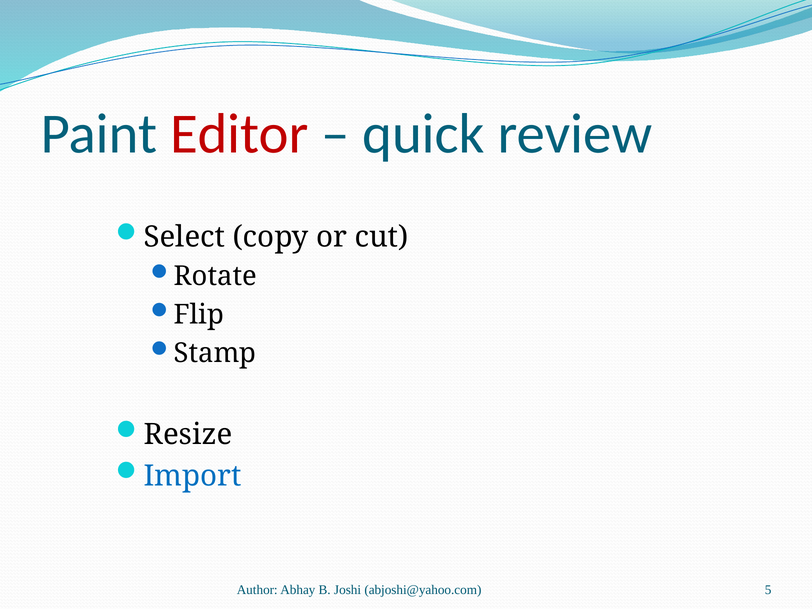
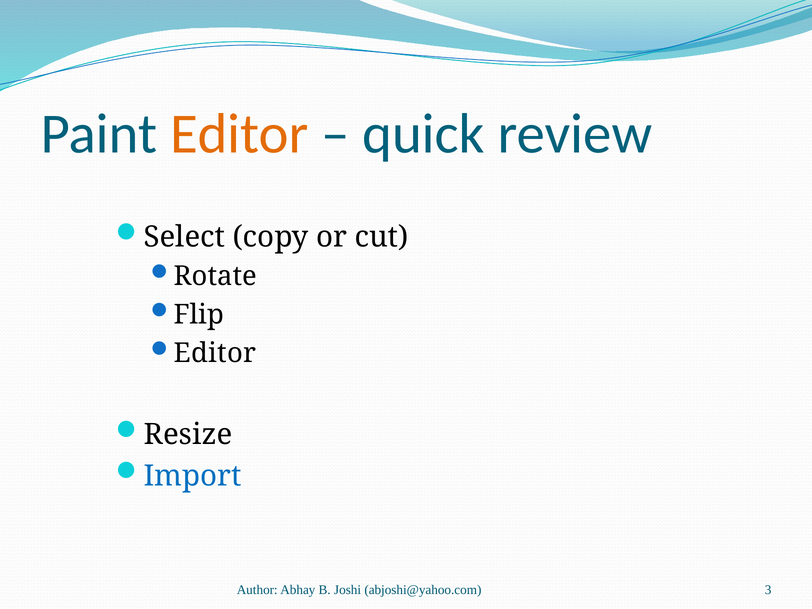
Editor colour: red -> orange (239, 134)
Stamp: Stamp -> Editor (215, 353)
5: 5 -> 3 (768, 590)
